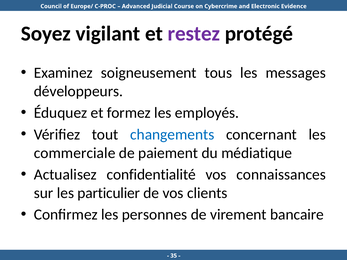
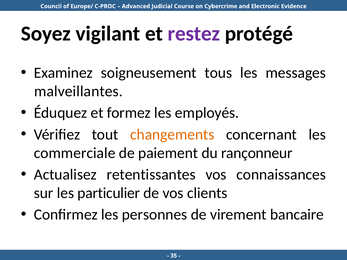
développeurs: développeurs -> malveillantes (78, 91)
changements colour: blue -> orange (172, 135)
médiatique: médiatique -> rançonneur (257, 153)
confidentialité: confidentialité -> retentissantes (151, 175)
